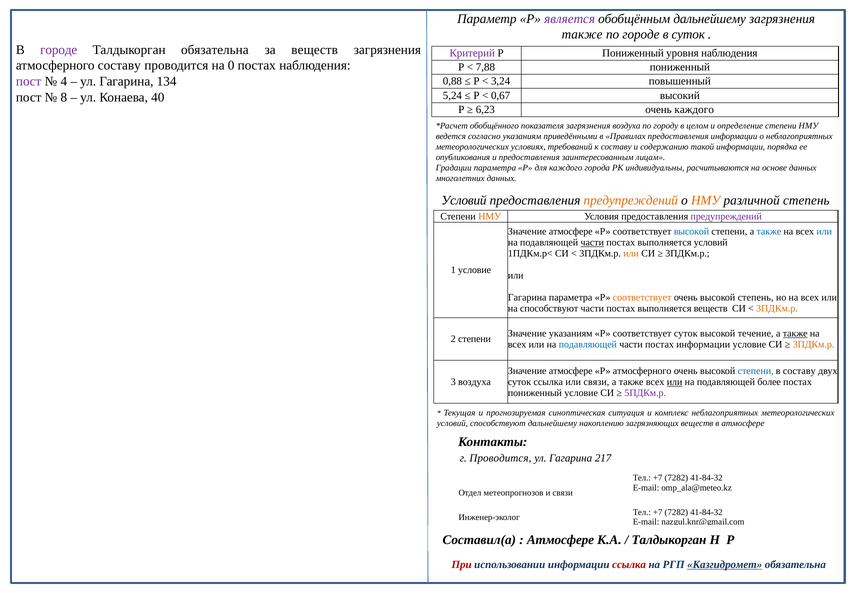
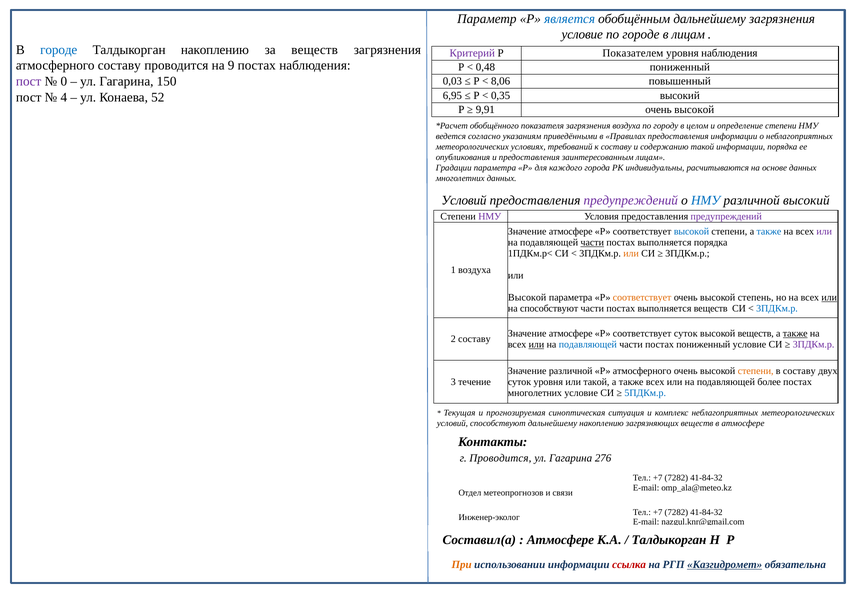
является colour: purple -> blue (570, 19)
также: также -> условие (582, 35)
в суток: суток -> лицам (688, 35)
городе colour: purple -> blue (59, 50)
Талдыкорган обязательна: обязательна -> накоплению (215, 50)
Р Пониженный: Пониженный -> Показателем (633, 53)
0: 0 -> 9 (231, 66)
7,88: 7,88 -> 0,48 (485, 67)
4: 4 -> 0 (64, 81)
134: 134 -> 150 (167, 81)
0,88: 0,88 -> 0,03 (452, 81)
3,24: 3,24 -> 8,06 (501, 81)
5,24: 5,24 -> 6,95 (452, 95)
0,67: 0,67 -> 0,35 (501, 95)
8: 8 -> 4 (64, 97)
40: 40 -> 52 (158, 97)
6,23: 6,23 -> 9,91 (485, 109)
каждого: каждого -> высокой (694, 109)
предупреждений colour: orange -> purple (631, 200)
НМУ colour: orange -> blue (706, 200)
различной степень: степень -> высокий (806, 200)
НМУ colour: orange -> purple (490, 216)
или colour: blue -> purple (824, 232)
выполняется условий: условий -> порядка (711, 243)
1 условие: условие -> воздуха (474, 270)
Гагарина: Гагарина -> Высокой (527, 297)
или underline: none -> present (829, 297)
3ПДКм.р colour: orange -> blue (777, 308)
указаниям: указаниям -> атмосфере (571, 333)
высокой течение: течение -> веществ (756, 333)
2 степени: степени -> составу (474, 339)
или underline: none -> present (536, 344)
постах информации: информации -> пониженный (703, 344)
3ПДКм.р colour: orange -> purple (814, 344)
атмосфере: атмосфере -> различной (571, 371)
степени colour: blue -> orange (756, 371)
3 воздуха: воздуха -> течение (475, 382)
суток ссылка: ссылка -> уровня (548, 382)
или связи: связи -> такой (596, 382)
или underline: present -> none (675, 382)
пониженный: пониженный -> многолетних (535, 393)
5ПДКм.р colour: purple -> blue (645, 393)
217: 217 -> 276 (603, 458)
При colour: red -> orange (462, 564)
